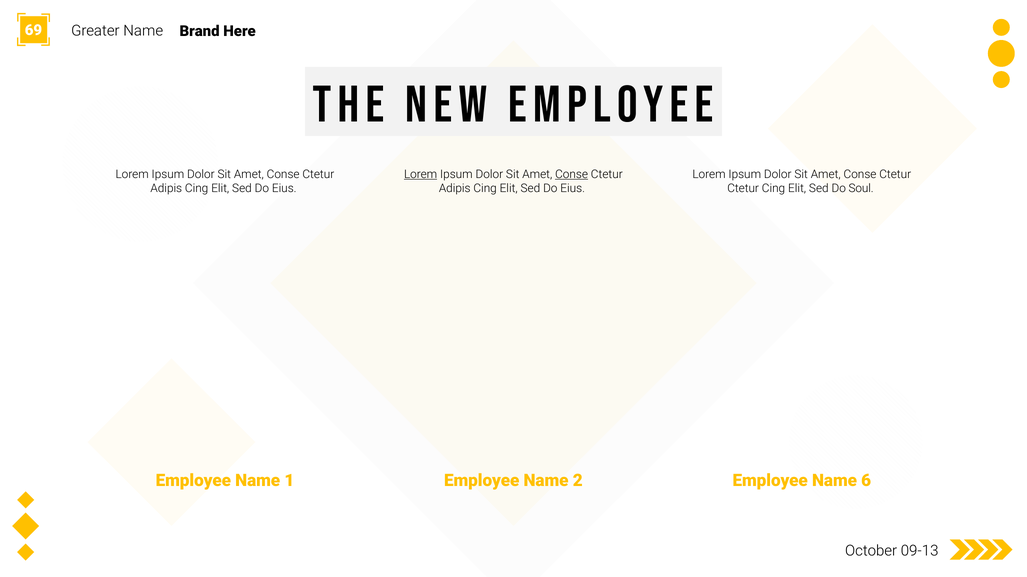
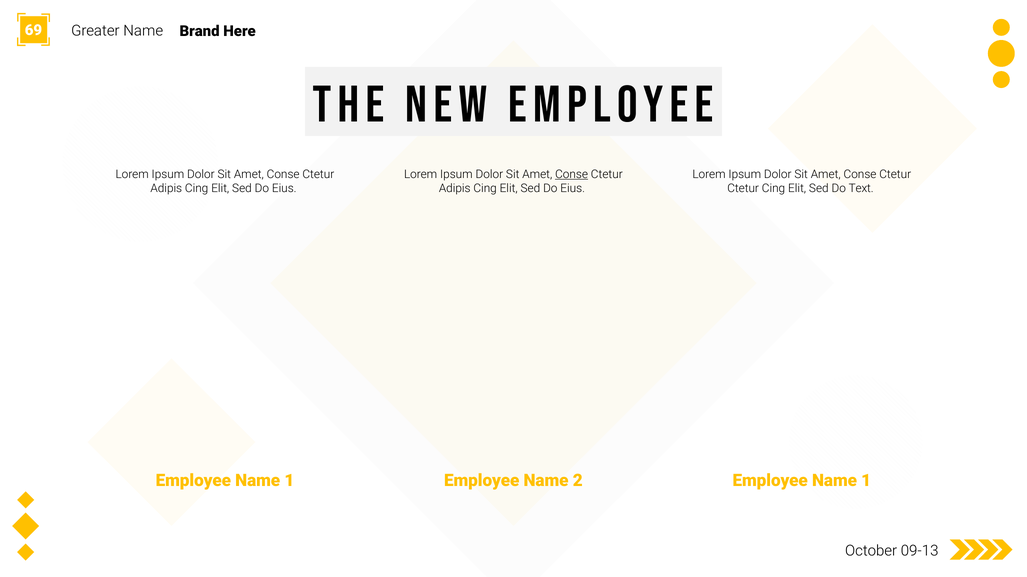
Lorem underline: present -> none (421, 174)
Soul: Soul -> Text (861, 188)
2 Employee Name 6: 6 -> 1 (866, 481)
